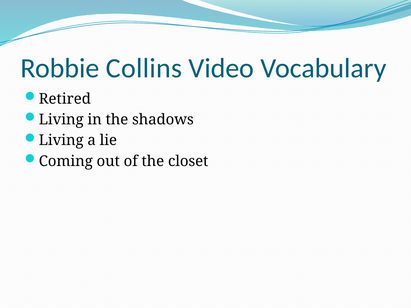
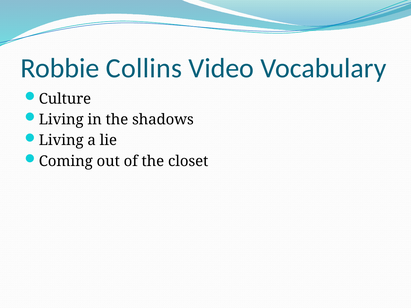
Retired: Retired -> Culture (65, 99)
